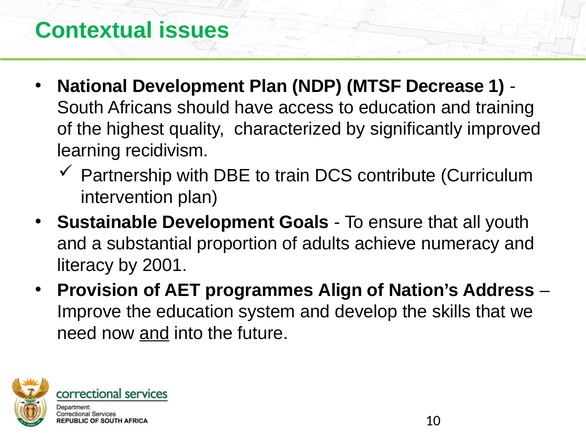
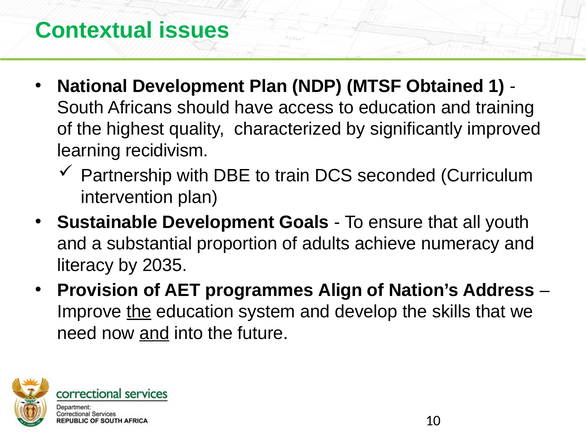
Decrease: Decrease -> Obtained (445, 86)
contribute: contribute -> seconded (397, 175)
2001: 2001 -> 2035 (165, 265)
the underline: none -> present (139, 311)
